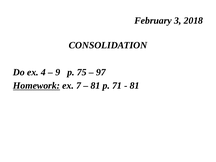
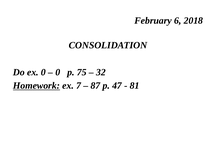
3: 3 -> 6 (178, 21)
ex 4: 4 -> 0 (43, 72)
9: 9 -> 0 (58, 72)
97: 97 -> 32 (101, 72)
81: 81 -> 87 (95, 86)
71: 71 -> 47 (117, 86)
